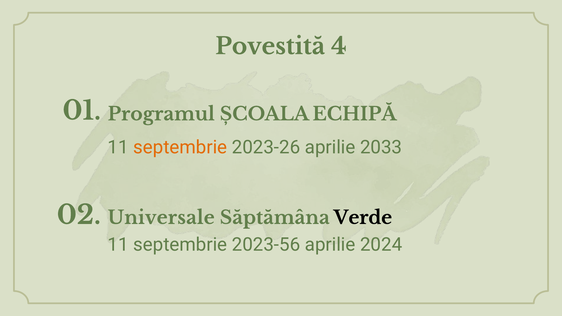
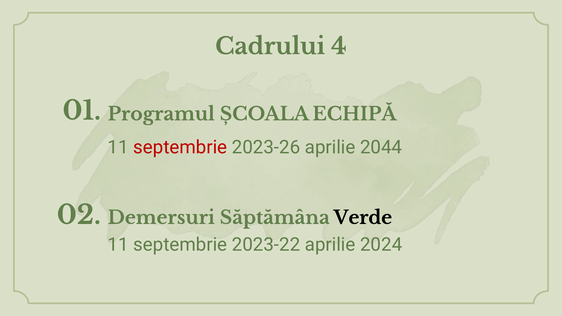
Povestită: Povestită -> Cadrului (270, 46)
septembrie colour: orange -> red (180, 147)
2033: 2033 -> 2044 (381, 147)
Universale: Universale -> Demersuri (161, 218)
2023-56: 2023-56 -> 2023-22 (266, 245)
